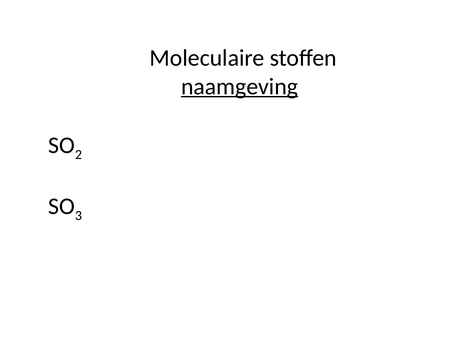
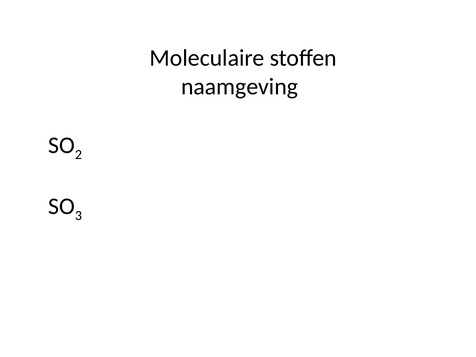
naamgeving underline: present -> none (240, 87)
